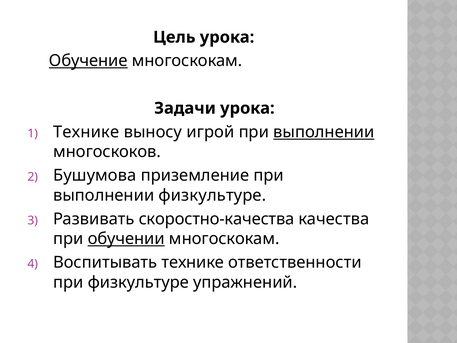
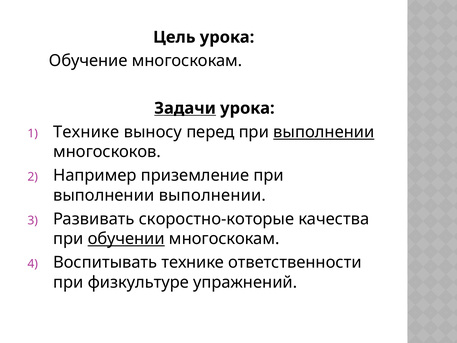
Обучение underline: present -> none (88, 61)
Задачи underline: none -> present (185, 108)
игрой: игрой -> перед (210, 132)
Бушумова: Бушумова -> Например (95, 175)
выполнении физкультуре: физкультуре -> выполнении (212, 195)
скоростно-качества: скоростно-качества -> скоростно-которые (217, 219)
